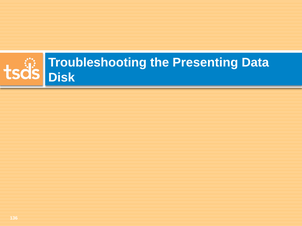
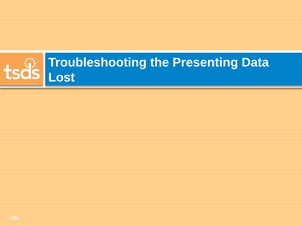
Disk: Disk -> Lost (62, 78)
